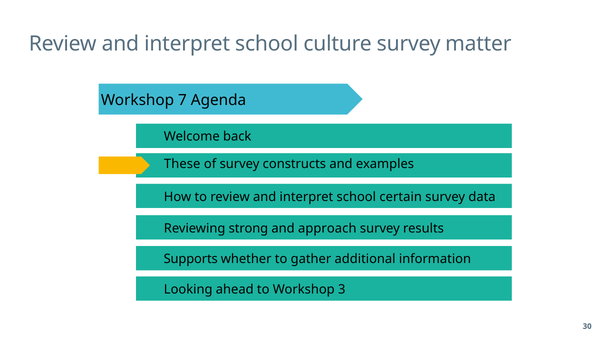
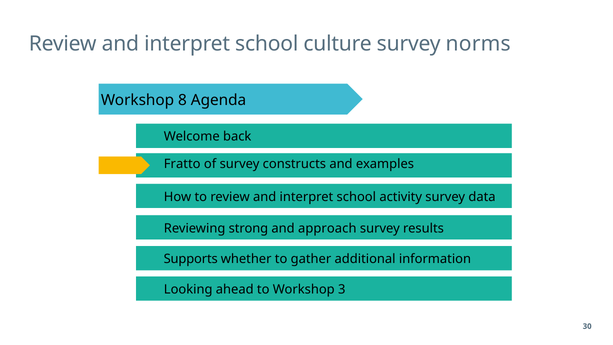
matter: matter -> norms (478, 44)
7: 7 -> 8 (183, 100)
These: These -> Fratto (182, 164)
certain: certain -> activity (401, 197)
